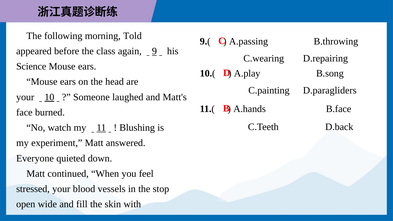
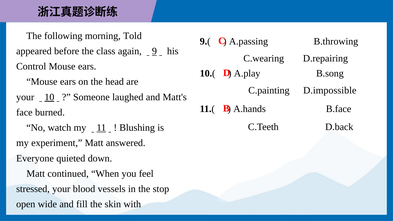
Science: Science -> Control (31, 66)
D.paragliders: D.paragliders -> D.impossible (330, 90)
